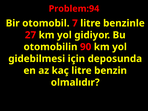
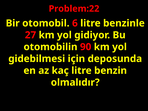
Problem:94: Problem:94 -> Problem:22 (74, 9)
7: 7 -> 6 (75, 23)
